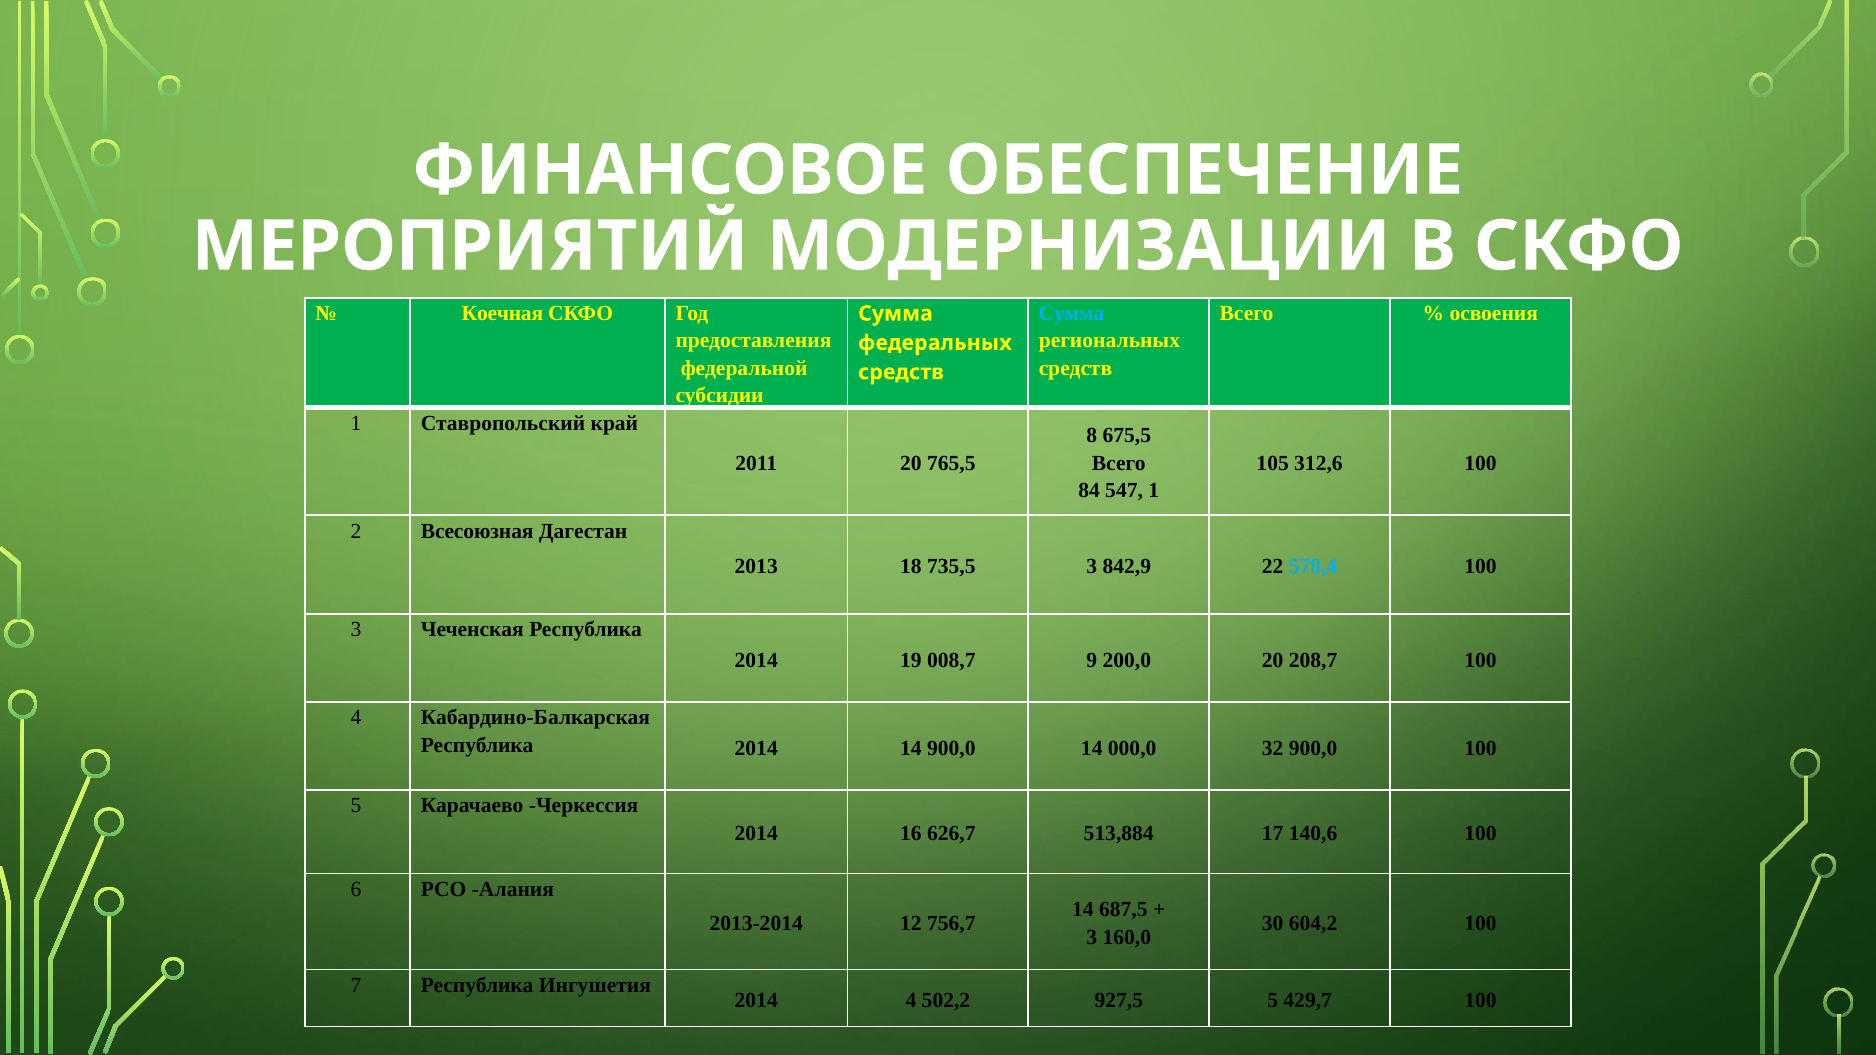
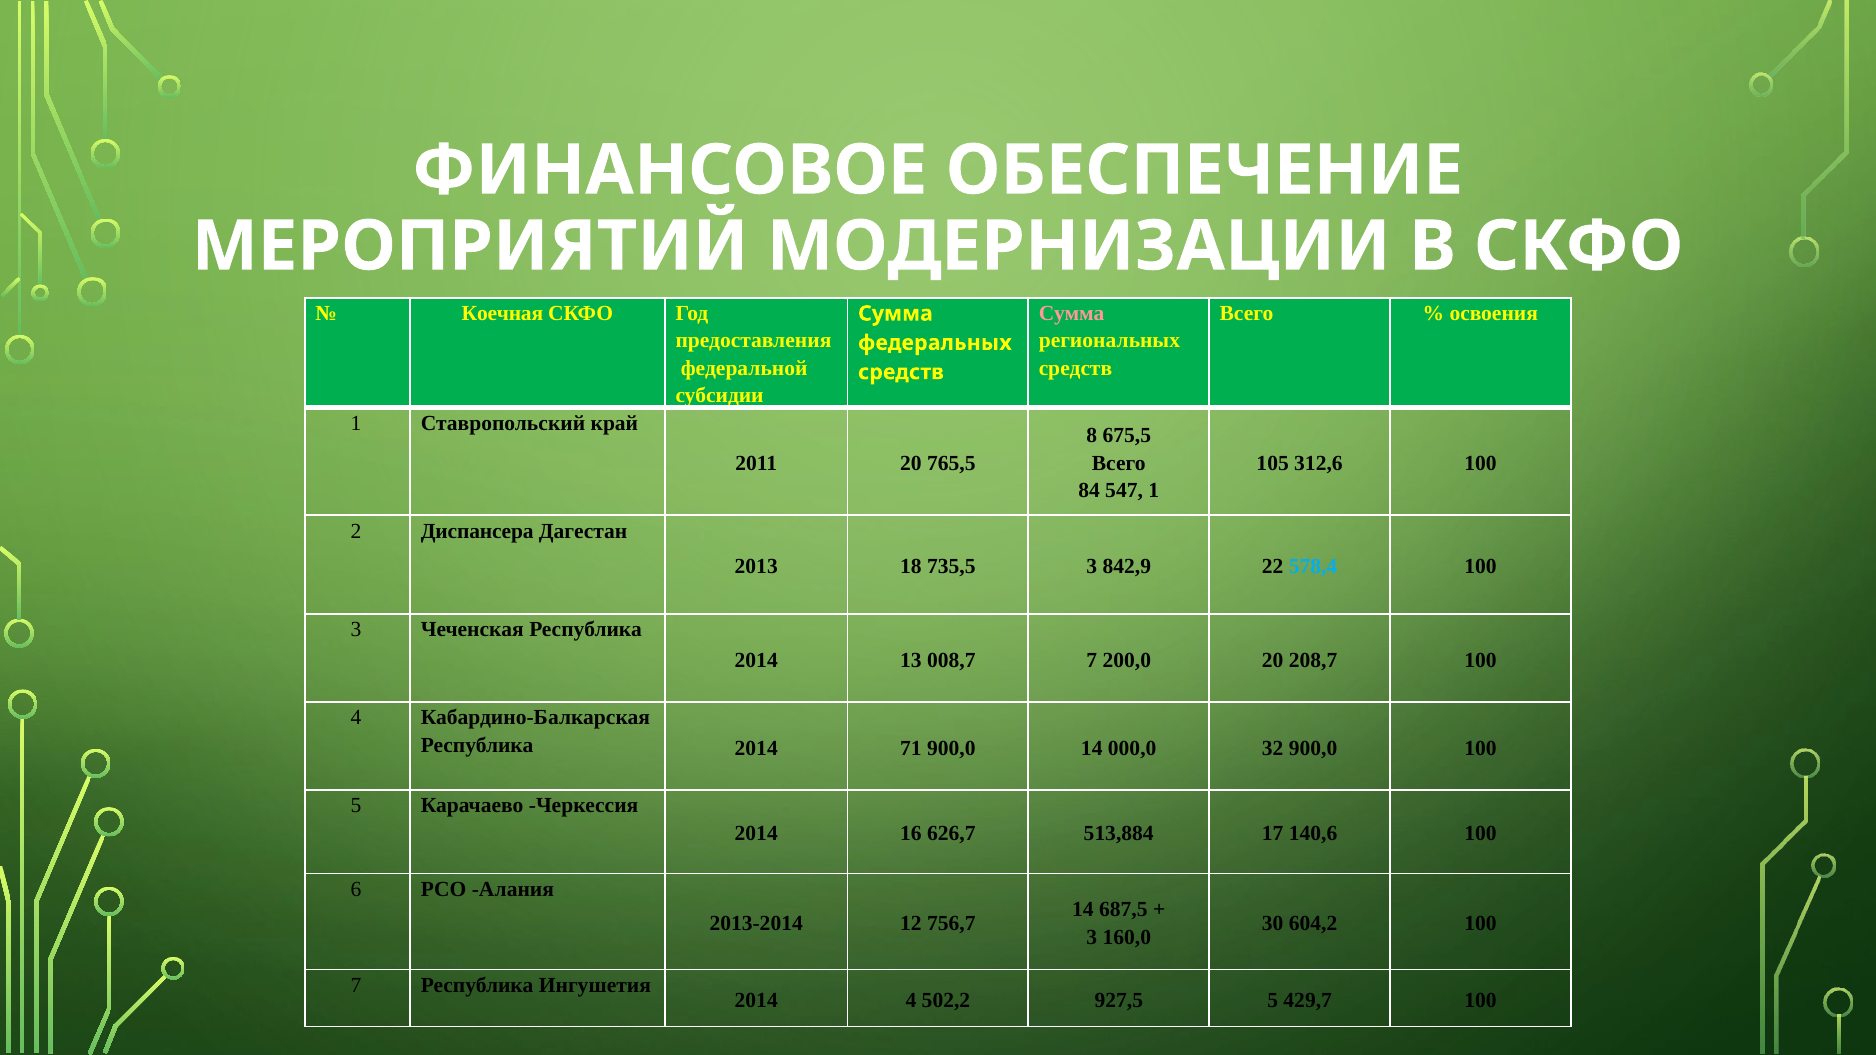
Сумма colour: light blue -> pink (1072, 313)
Всесоюзная: Всесоюзная -> Диспансера (477, 531)
19: 19 -> 13 (911, 660)
008,7 9: 9 -> 7 (1092, 660)
2014 14: 14 -> 71 (911, 748)
